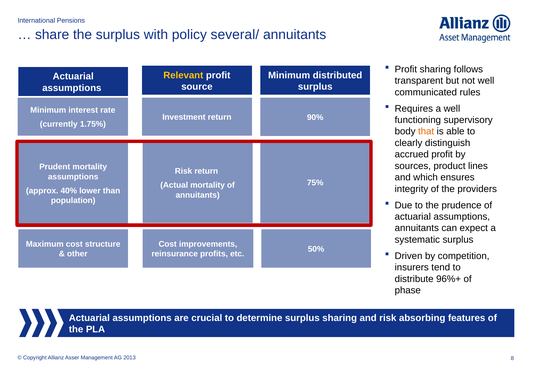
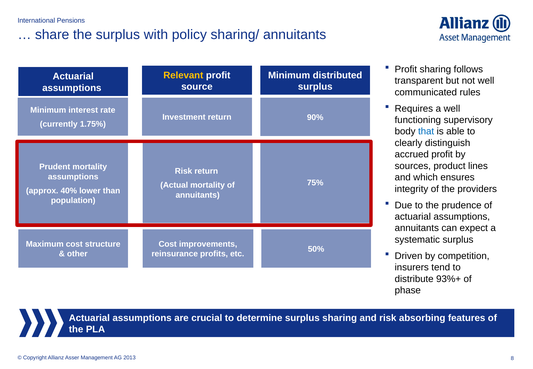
several/: several/ -> sharing/ (235, 35)
that colour: orange -> blue (426, 132)
96%+: 96%+ -> 93%+ (449, 279)
